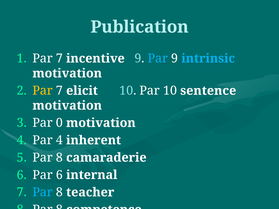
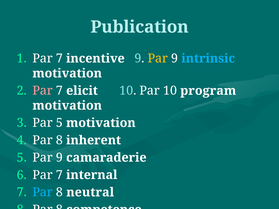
Par colour: light blue -> yellow (158, 59)
Par colour: yellow -> pink (43, 91)
sentence: sentence -> program (208, 91)
Par 0: 0 -> 5 (59, 123)
4: 4 -> 8 (59, 140)
8: 8 -> 9 (59, 158)
6: 6 -> 7 (59, 175)
teacher: teacher -> neutral (90, 192)
